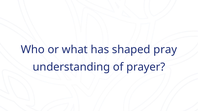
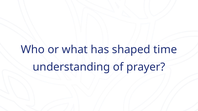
pray: pray -> time (165, 50)
